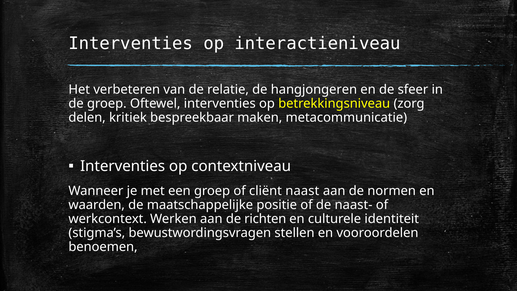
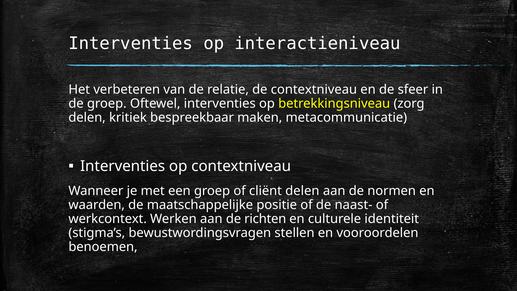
de hangjongeren: hangjongeren -> contextniveau (314, 90)
cliënt naast: naast -> delen (302, 191)
